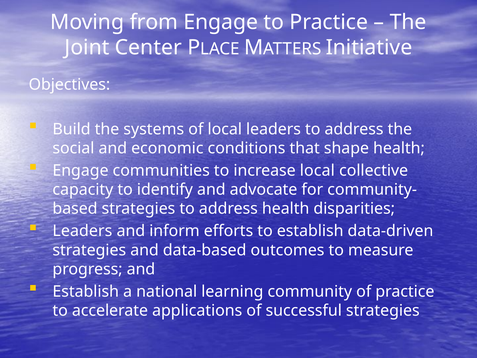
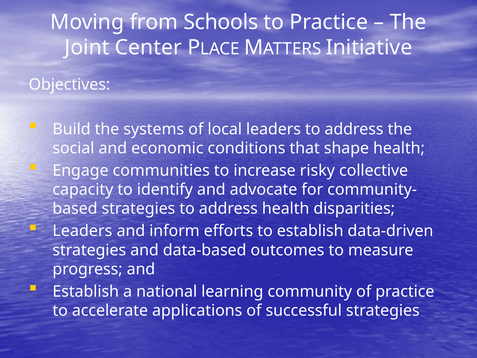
from Engage: Engage -> Schools (221, 22)
increase local: local -> risky (317, 170)
